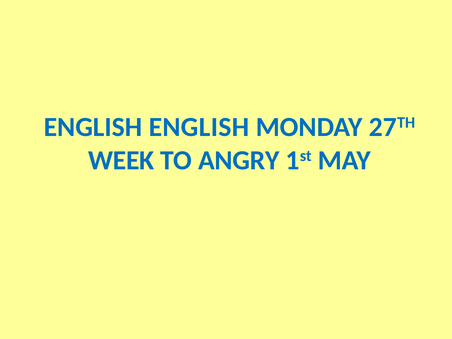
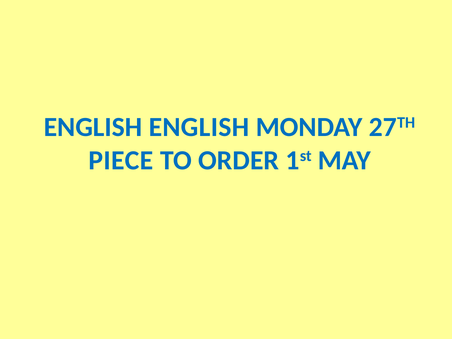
WEEK: WEEK -> PIECE (121, 160)
ANGRY: ANGRY -> ORDER (239, 160)
